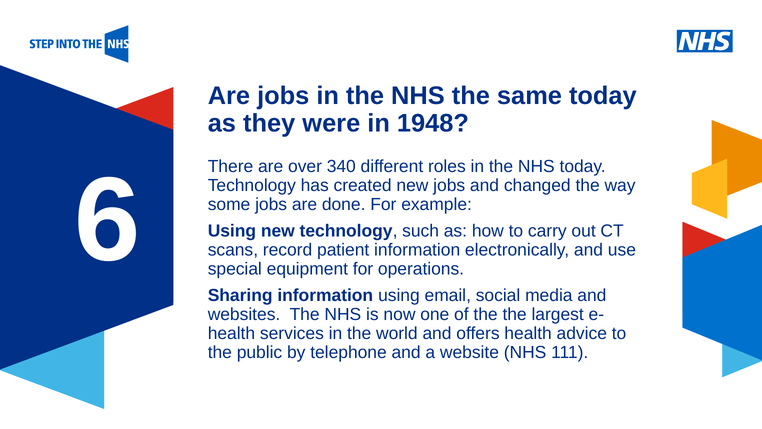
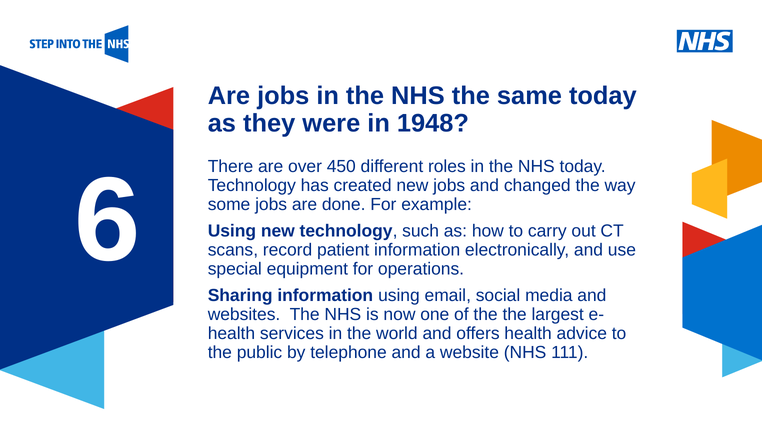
340: 340 -> 450 (341, 166)
